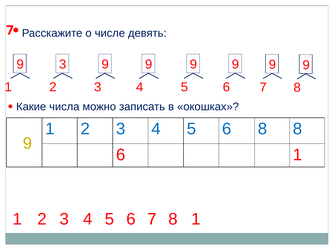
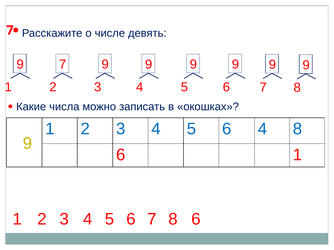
3: 3 -> 7 (63, 65)
6 8: 8 -> 4 (263, 129)
1: 1 -> 6 (196, 220)
